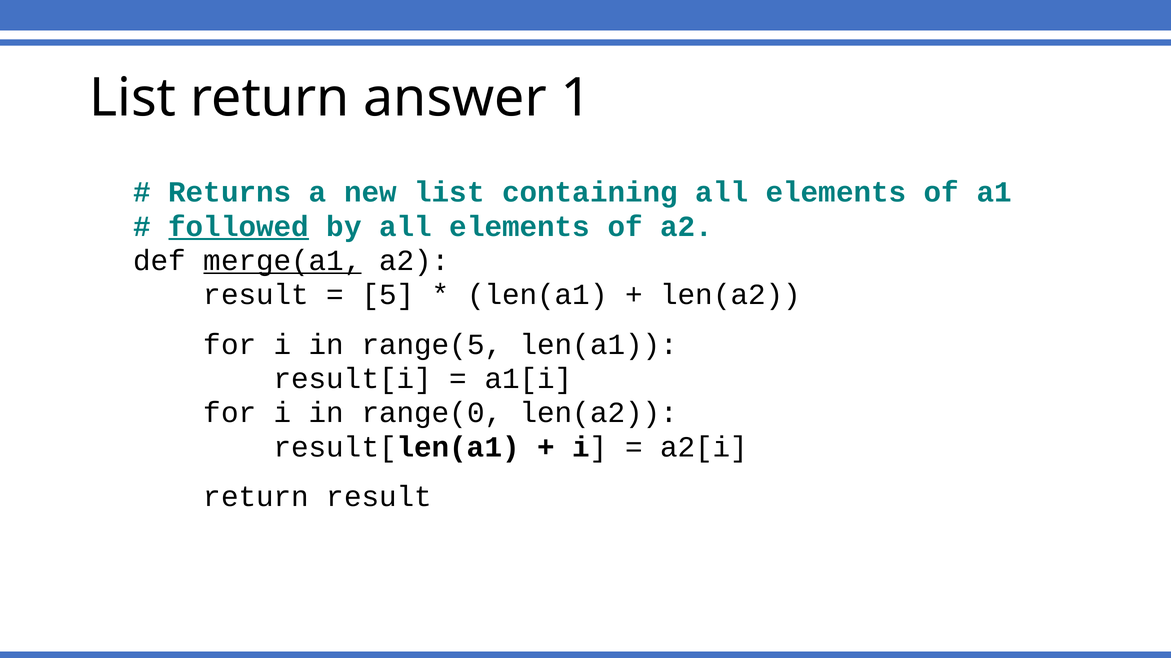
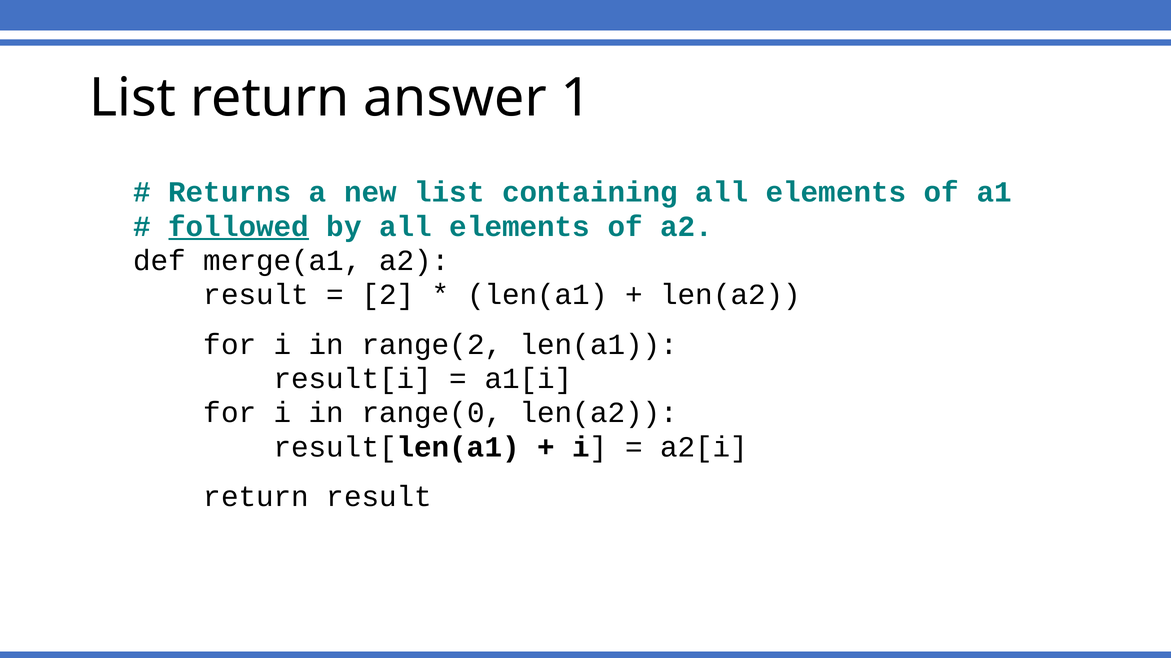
merge(a1 underline: present -> none (283, 261)
5: 5 -> 2 (388, 295)
range(5: range(5 -> range(2 (432, 345)
